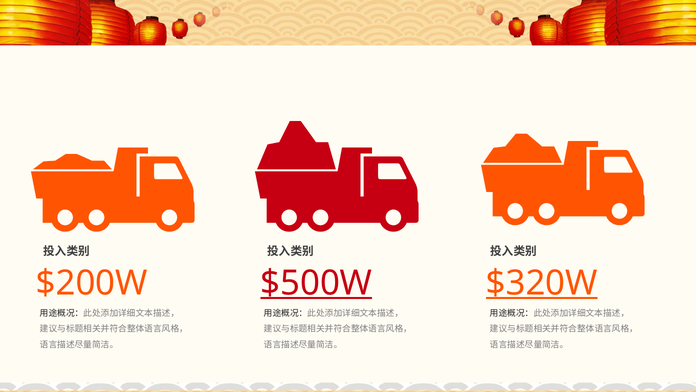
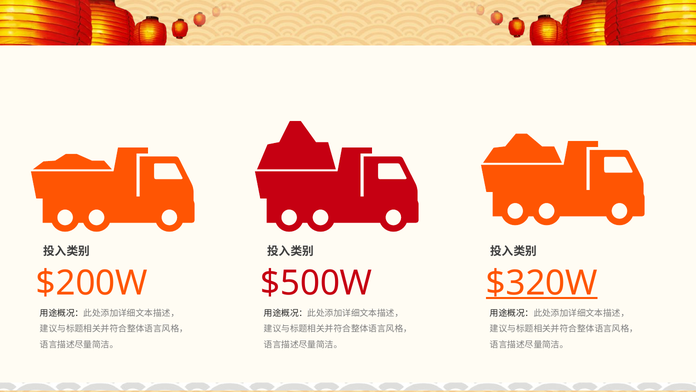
$500W underline: present -> none (316, 283)
